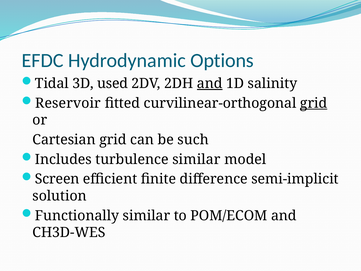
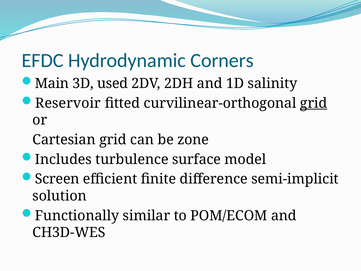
Options: Options -> Corners (222, 61)
Tidal: Tidal -> Main (52, 83)
and underline: present -> none (210, 83)
such: such -> zone (193, 140)
turbulence similar: similar -> surface (197, 159)
